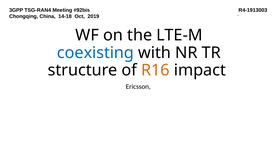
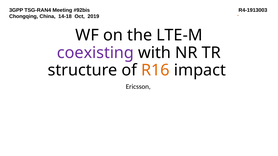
coexisting colour: blue -> purple (95, 53)
